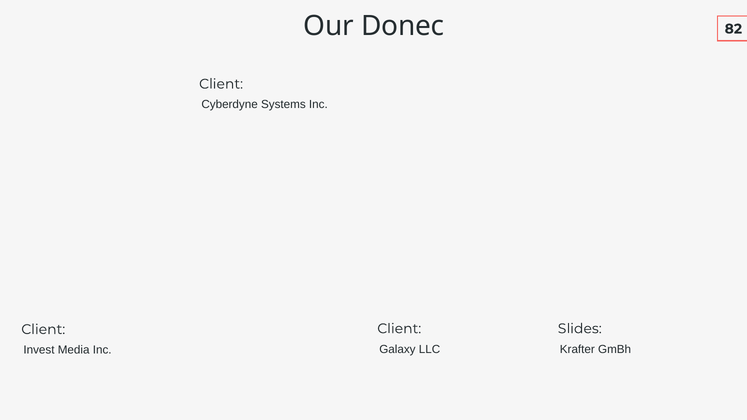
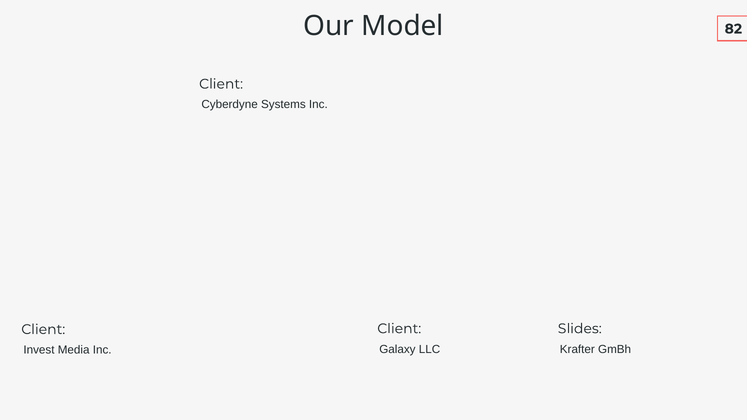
Donec: Donec -> Model (403, 26)
